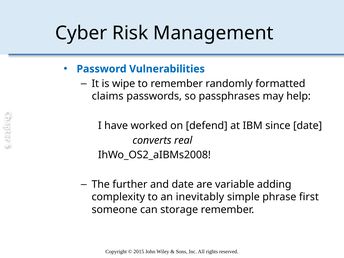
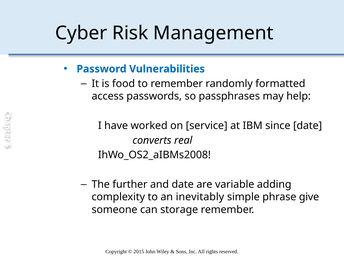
wipe: wipe -> food (124, 84)
claims: claims -> access (108, 96)
defend: defend -> service (207, 126)
first: first -> give (309, 197)
